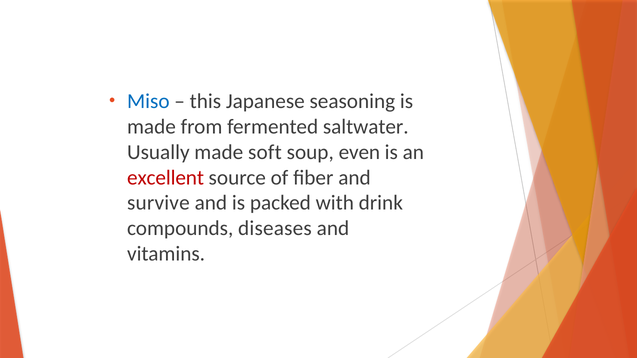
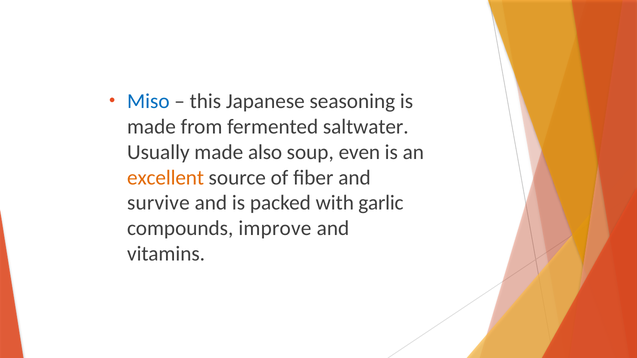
soft: soft -> also (265, 152)
excellent colour: red -> orange (166, 178)
drink: drink -> garlic (381, 203)
diseases: diseases -> improve (275, 229)
